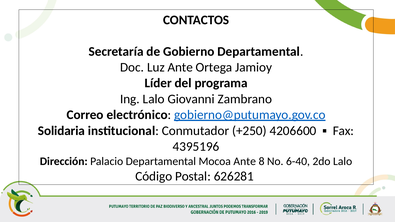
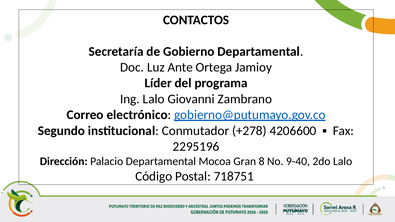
Solidaria: Solidaria -> Segundo (61, 131)
+250: +250 -> +278 (249, 131)
4395196: 4395196 -> 2295196 (196, 147)
Mocoa Ante: Ante -> Gran (245, 161)
6-40: 6-40 -> 9-40 (298, 161)
626281: 626281 -> 718751 (234, 176)
